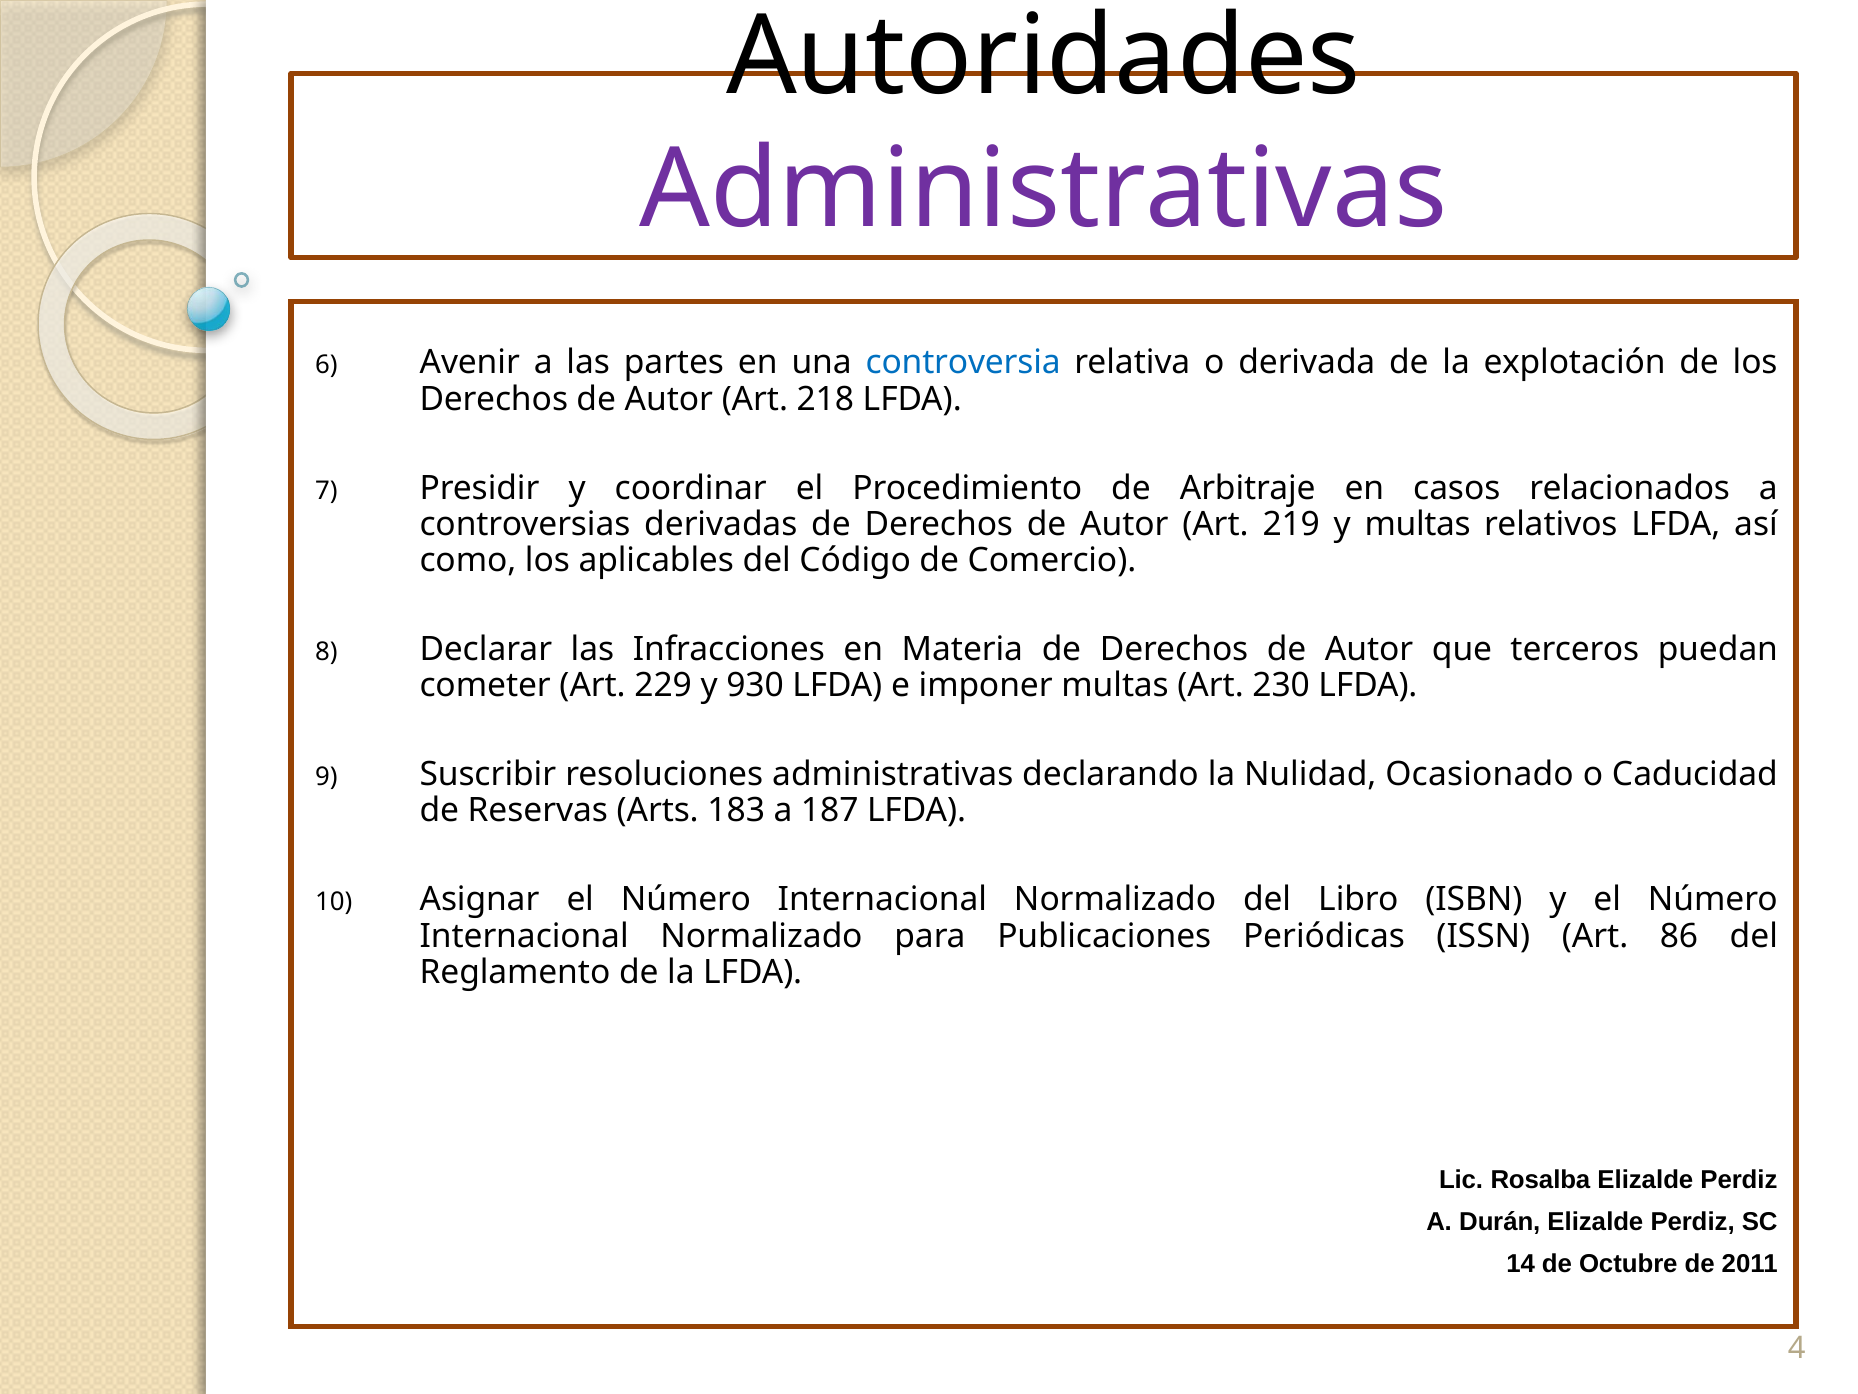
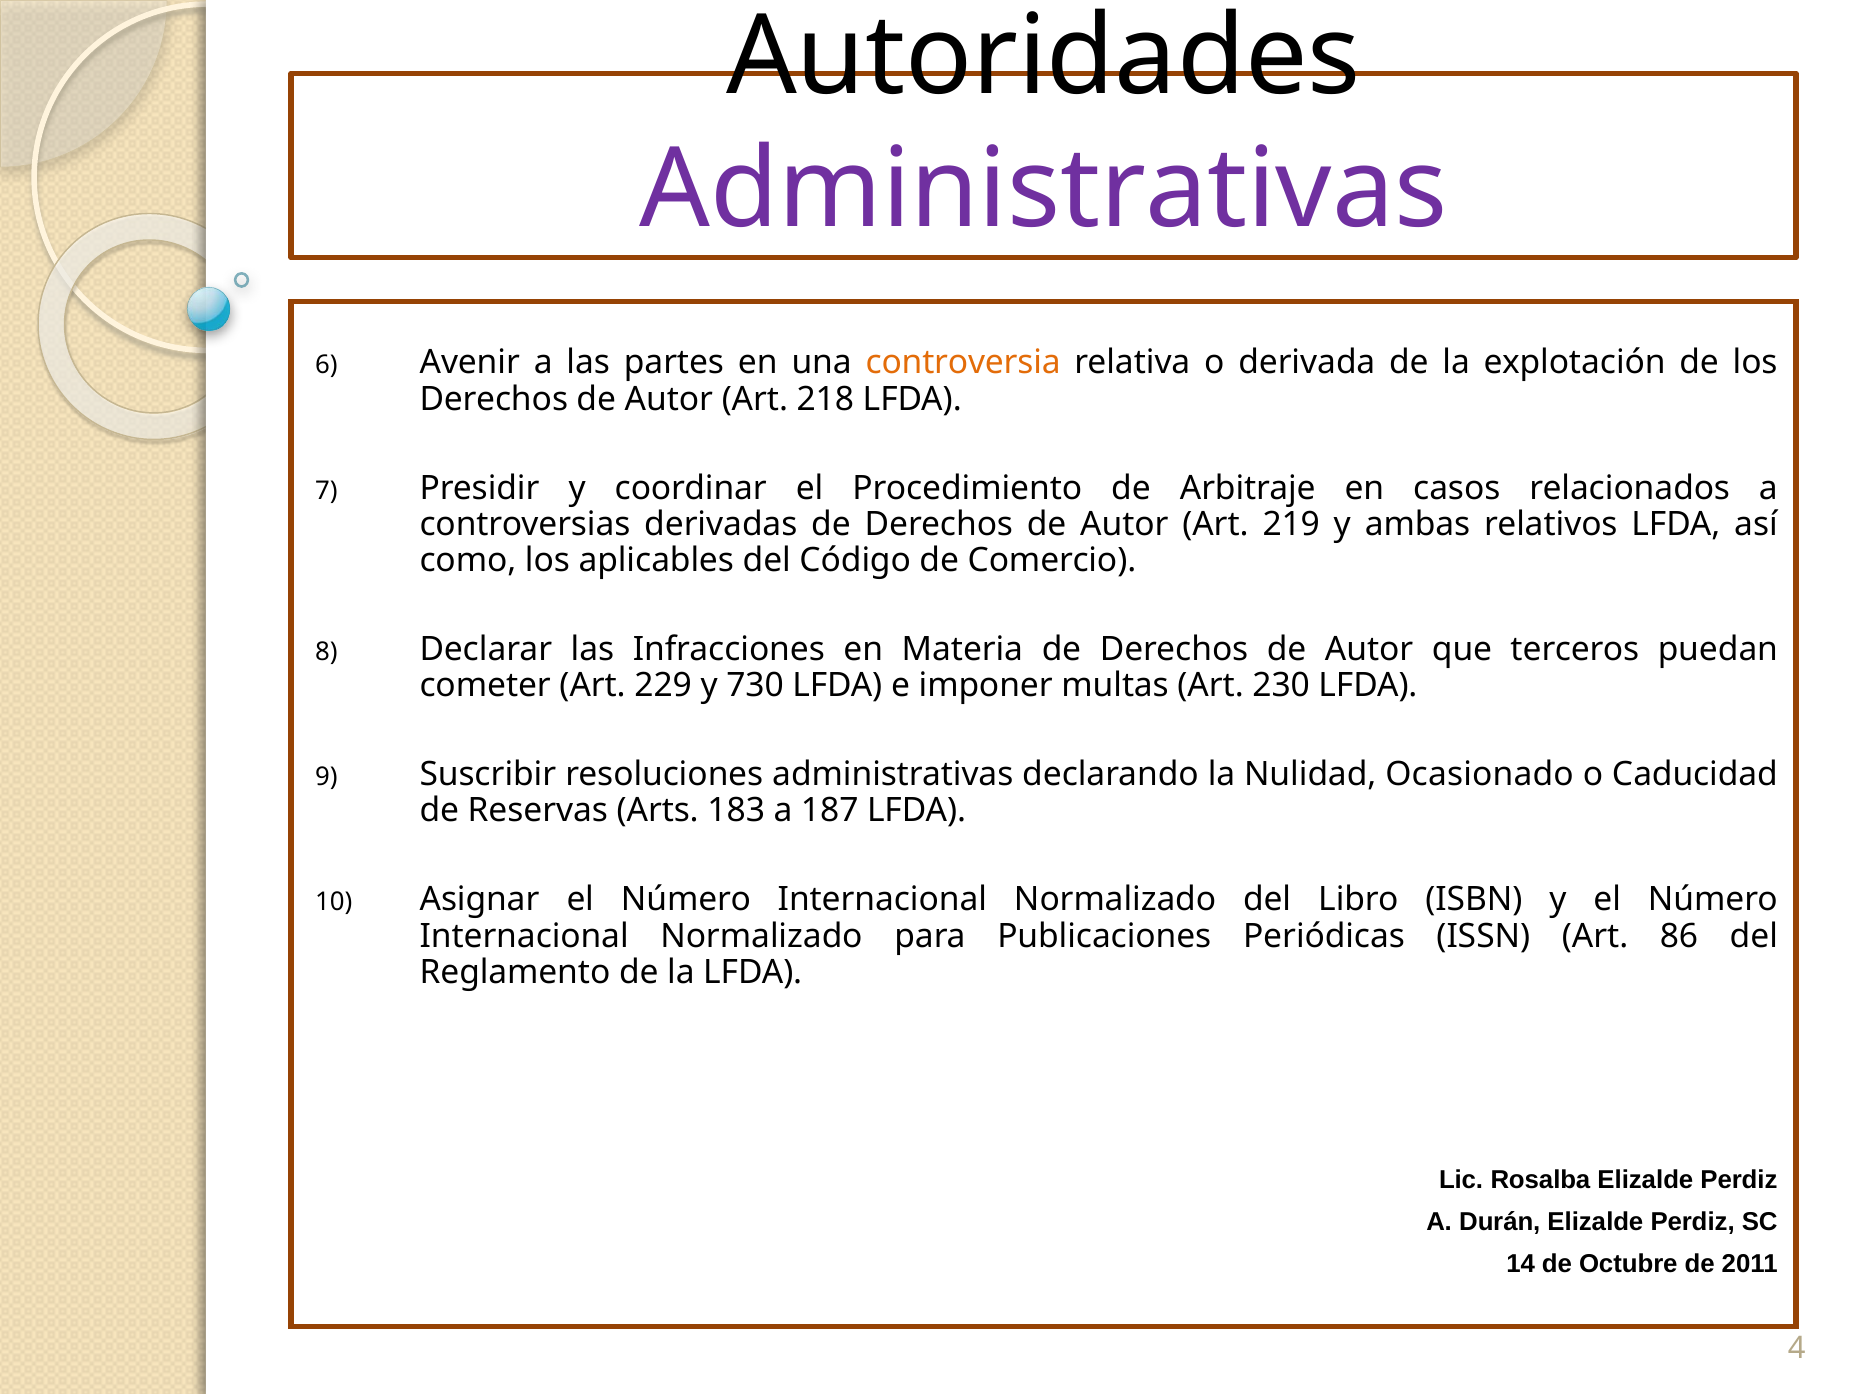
controversia colour: blue -> orange (963, 363)
y multas: multas -> ambas (1418, 524)
930: 930 -> 730 (755, 685)
